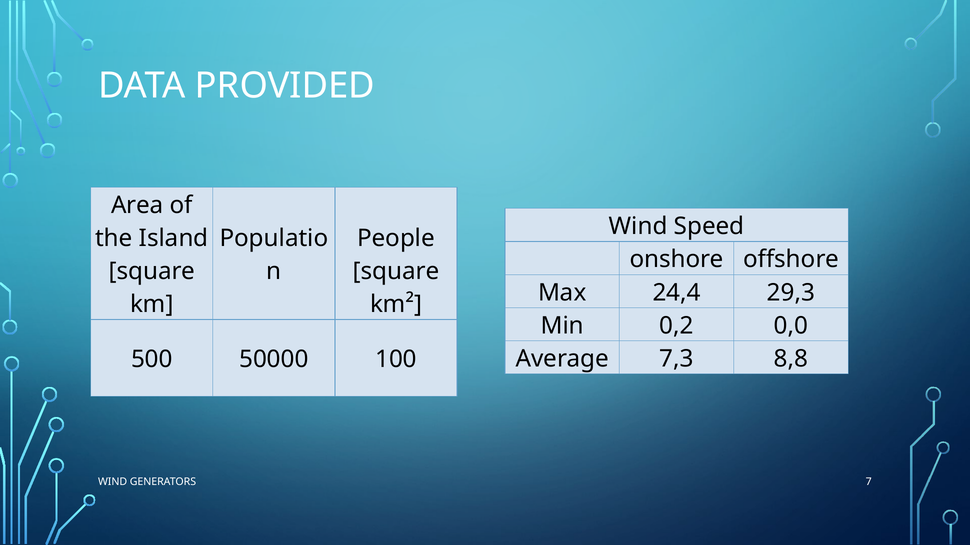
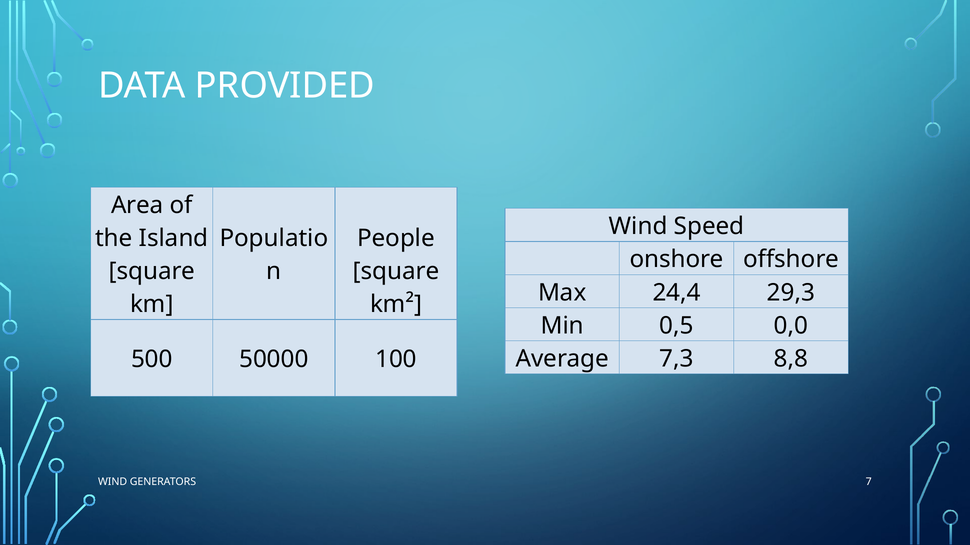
0,2: 0,2 -> 0,5 (677, 326)
